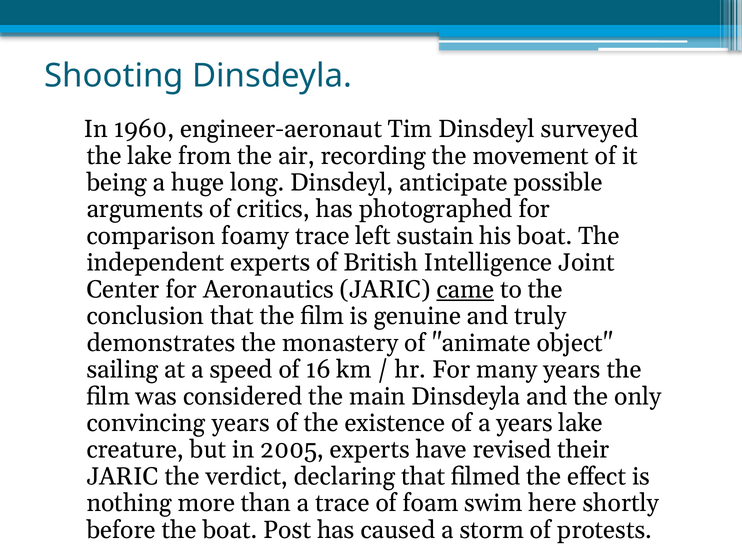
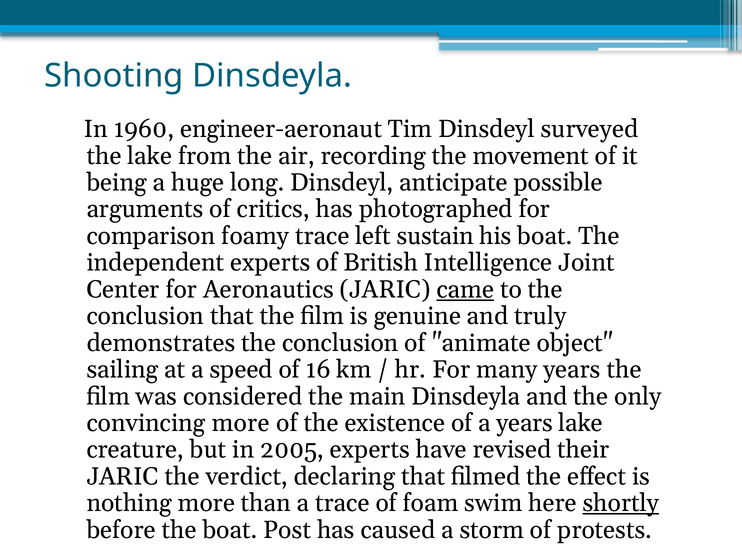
demonstrates the monastery: monastery -> conclusion (340, 343)
convincing years: years -> more (241, 423)
shortly underline: none -> present (621, 503)
